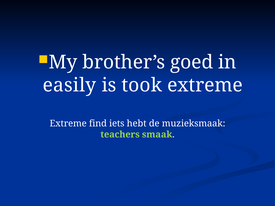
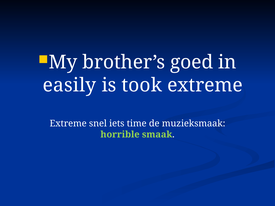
find: find -> snel (98, 124)
hebt: hebt -> time (137, 124)
teachers: teachers -> horrible (120, 135)
